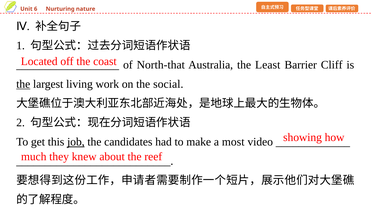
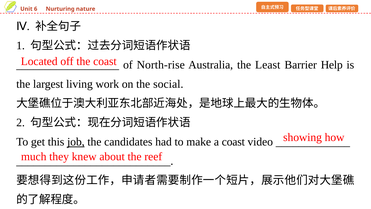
North-that: North-that -> North-rise (161, 65)
Cliff: Cliff -> Help (332, 65)
the underline: present -> none (23, 84)
a most: most -> coast (233, 142)
